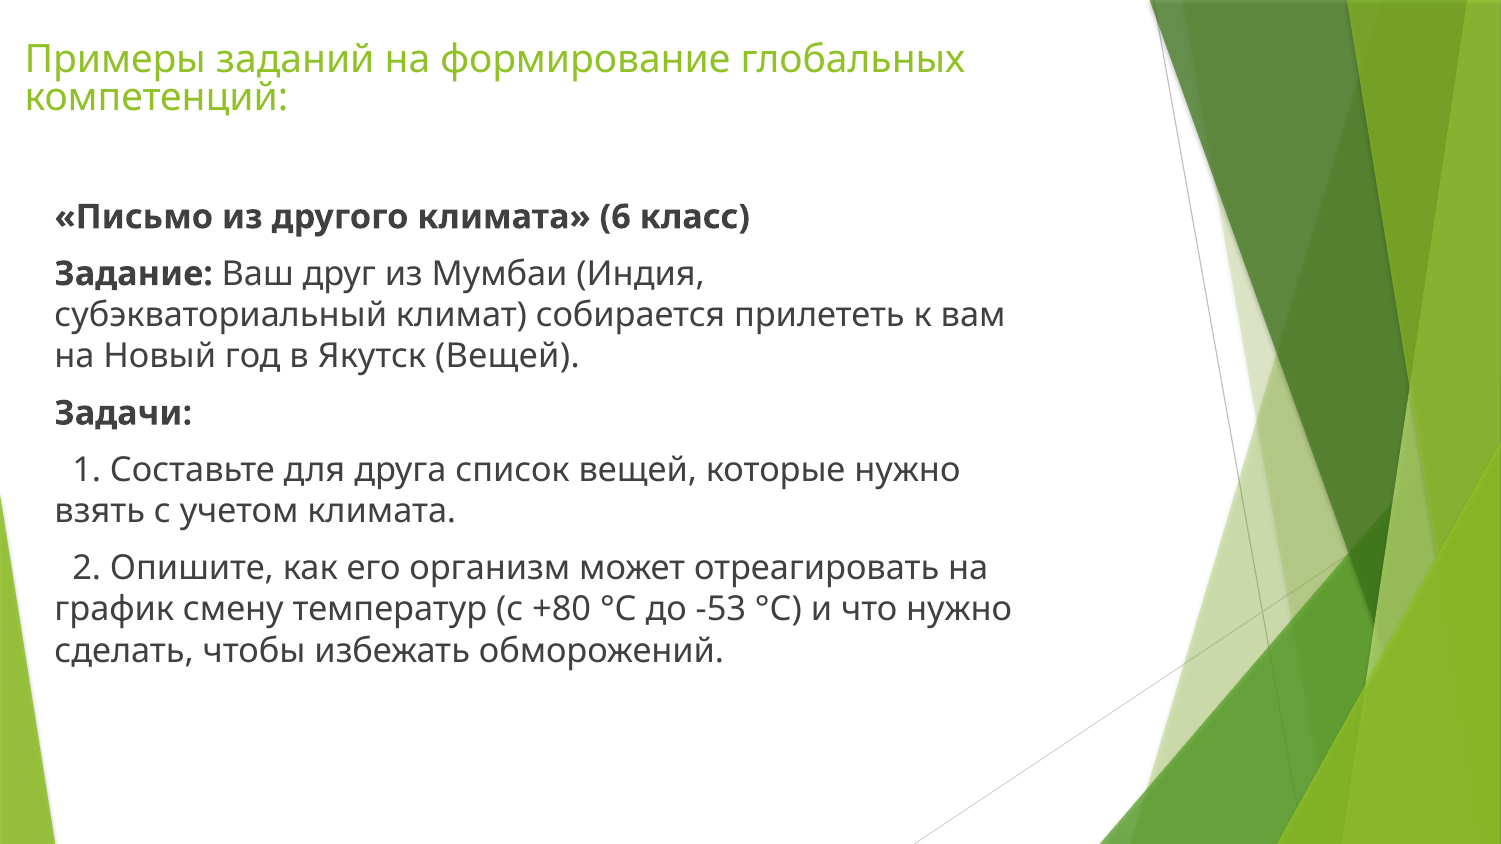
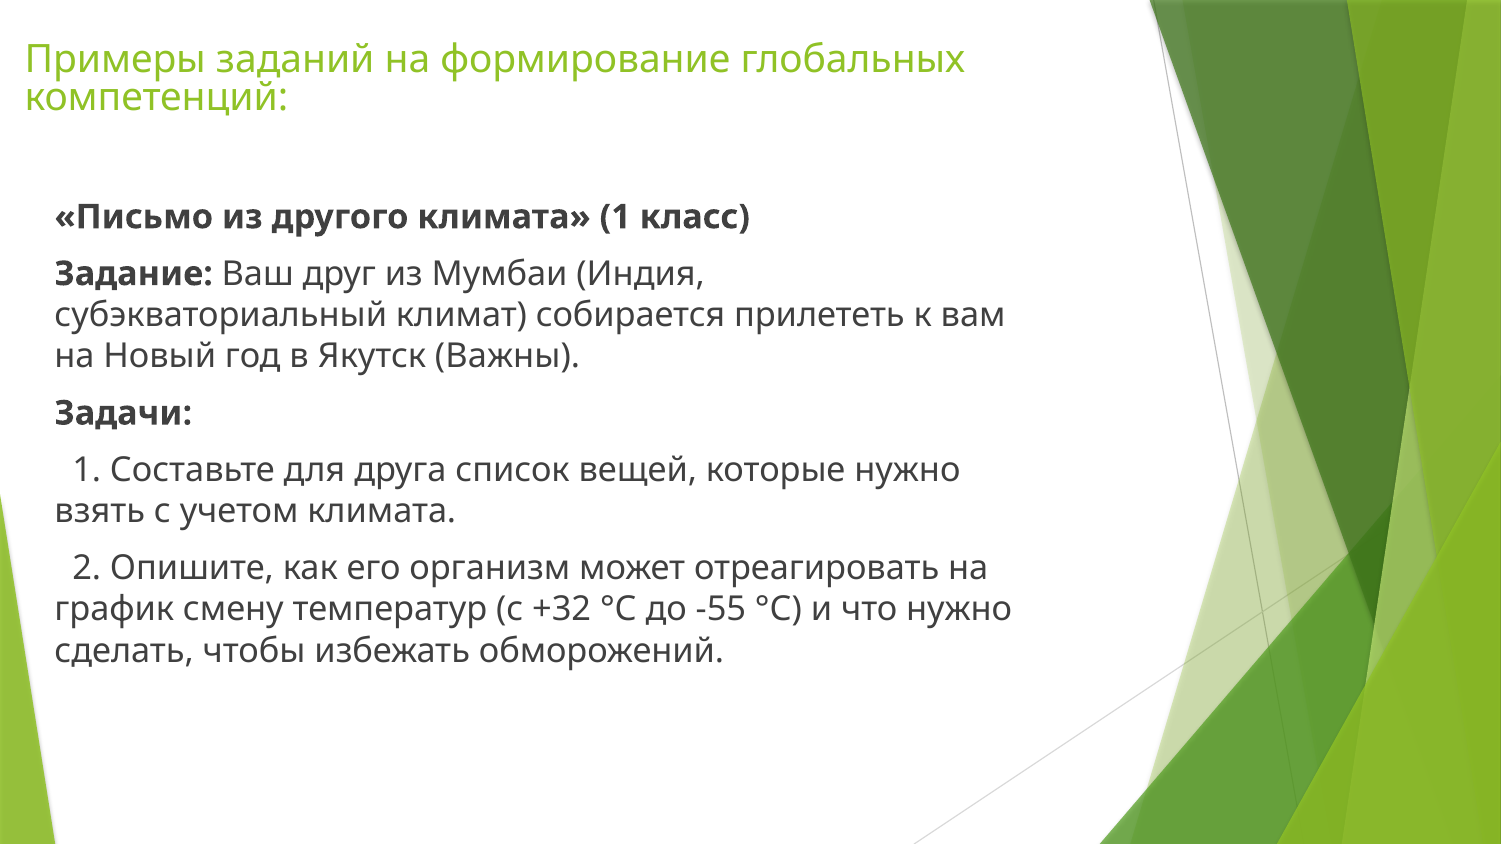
климата 6: 6 -> 1 (615, 217)
Якутск Вещей: Вещей -> Важны (508, 356)
+80: +80 -> +32 (562, 610)
-53: -53 -> -55 (721, 610)
